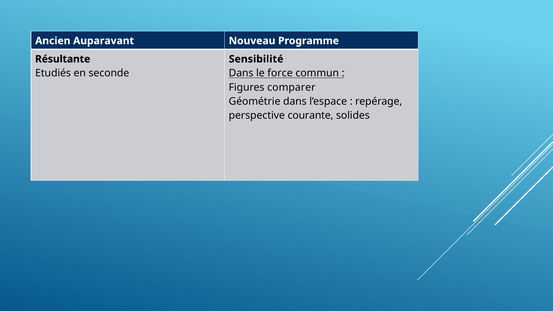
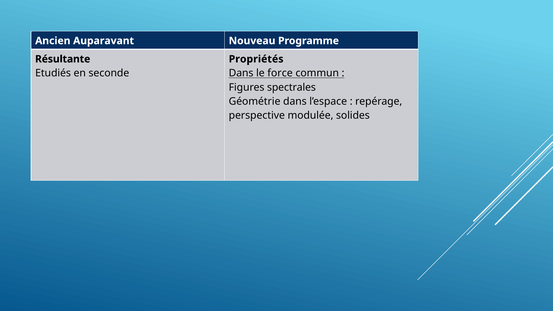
Sensibilité: Sensibilité -> Propriétés (256, 59)
comparer: comparer -> spectrales (291, 87)
courante: courante -> modulée (310, 116)
